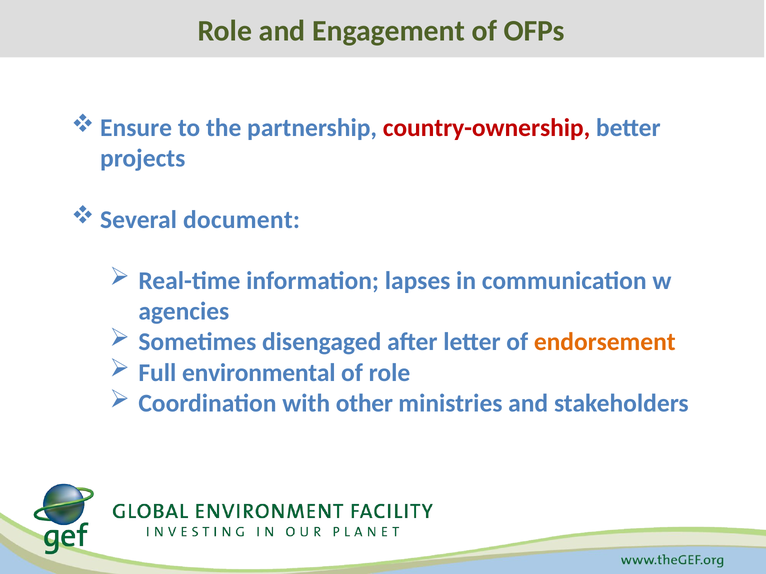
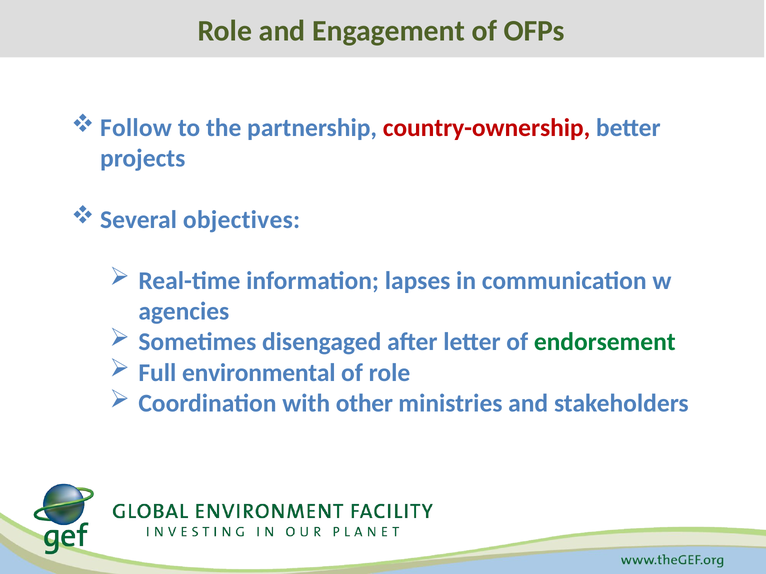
Ensure: Ensure -> Follow (136, 128)
document: document -> objectives (242, 220)
endorsement colour: orange -> green (605, 342)
